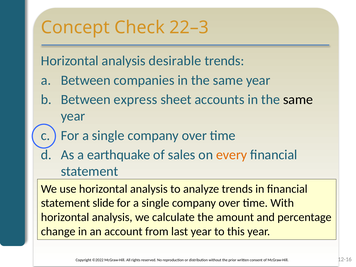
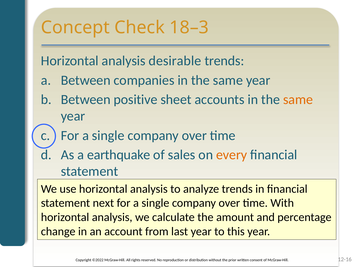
22–3: 22–3 -> 18–3 (189, 28)
express: express -> positive (136, 100)
same colour: black -> orange (298, 100)
slide: slide -> next (103, 203)
